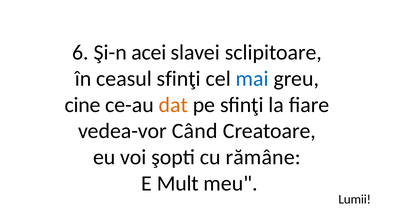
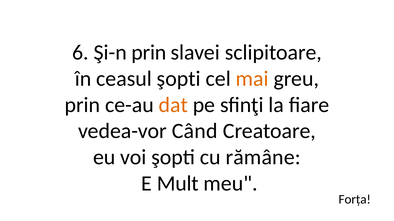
Şi-n acei: acei -> prin (149, 53)
ceasul sfinţi: sfinţi -> şopti (179, 79)
mai colour: blue -> orange (252, 79)
cine: cine -> prin (82, 105)
Lumii: Lumii -> Forța (355, 200)
